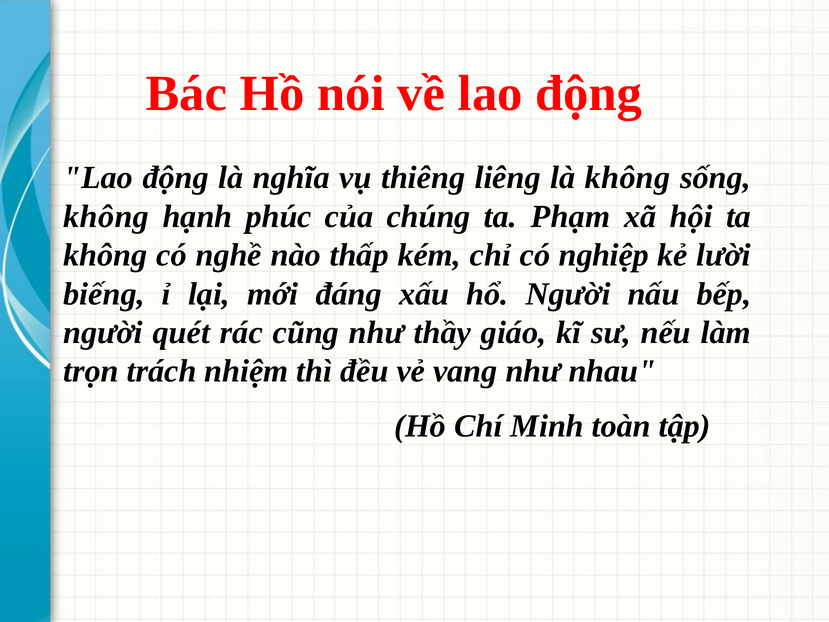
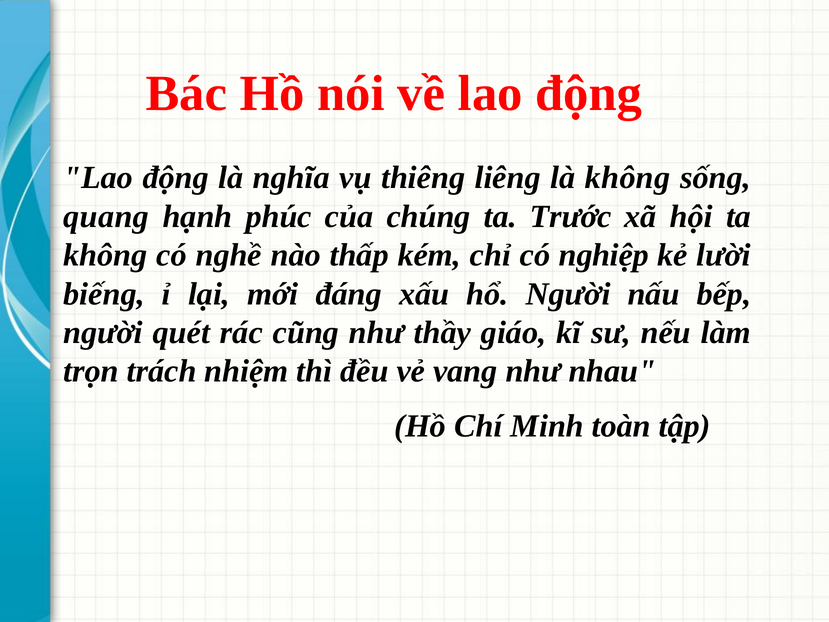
không: không -> quang (106, 216)
Phạm: Phạm -> Trước (571, 216)
